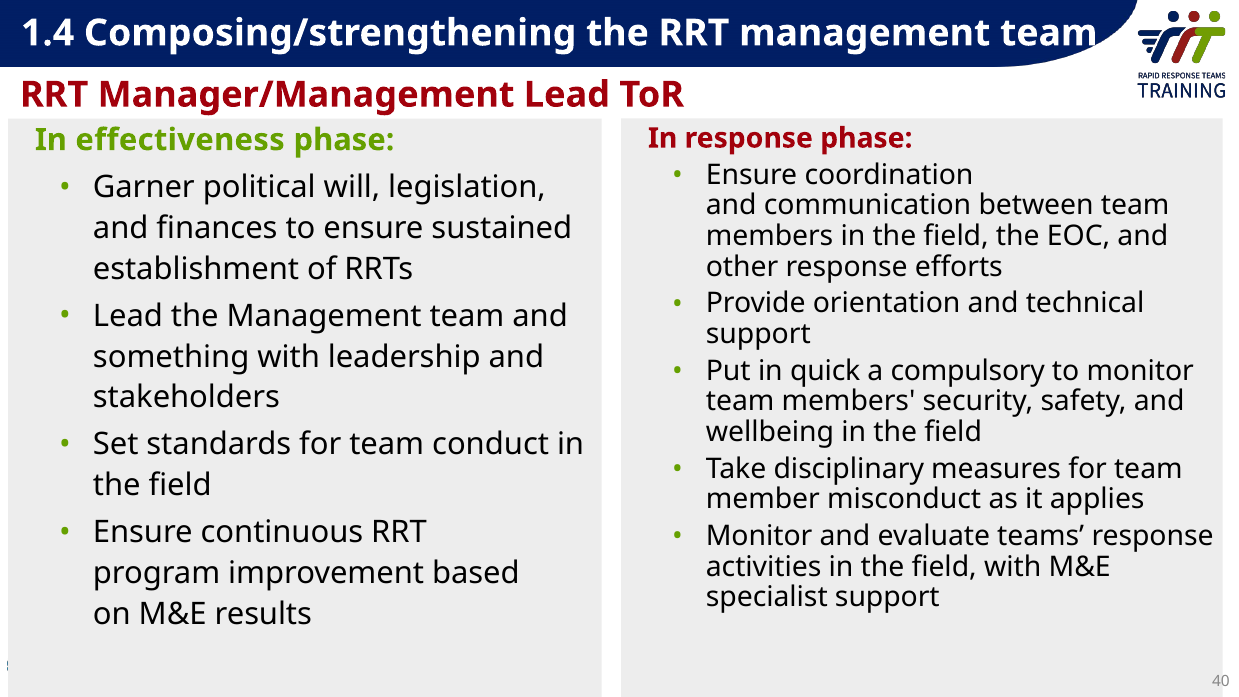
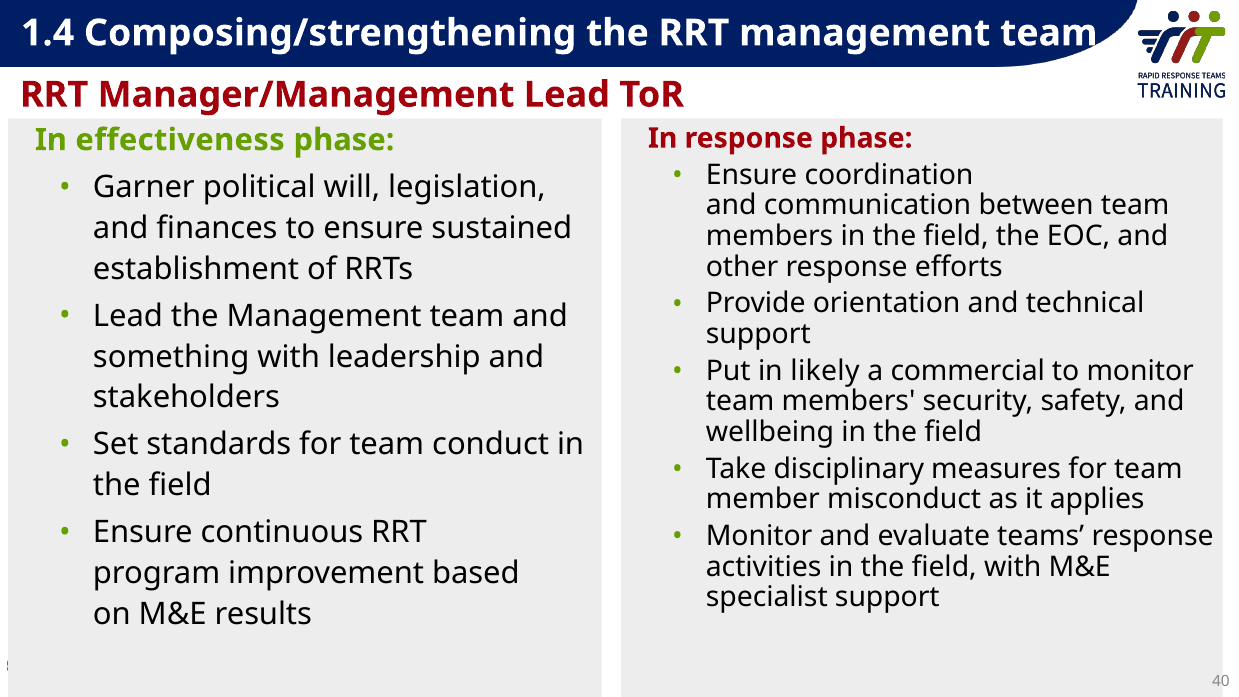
quick: quick -> likely (825, 371)
compulsory: compulsory -> commercial (968, 371)
